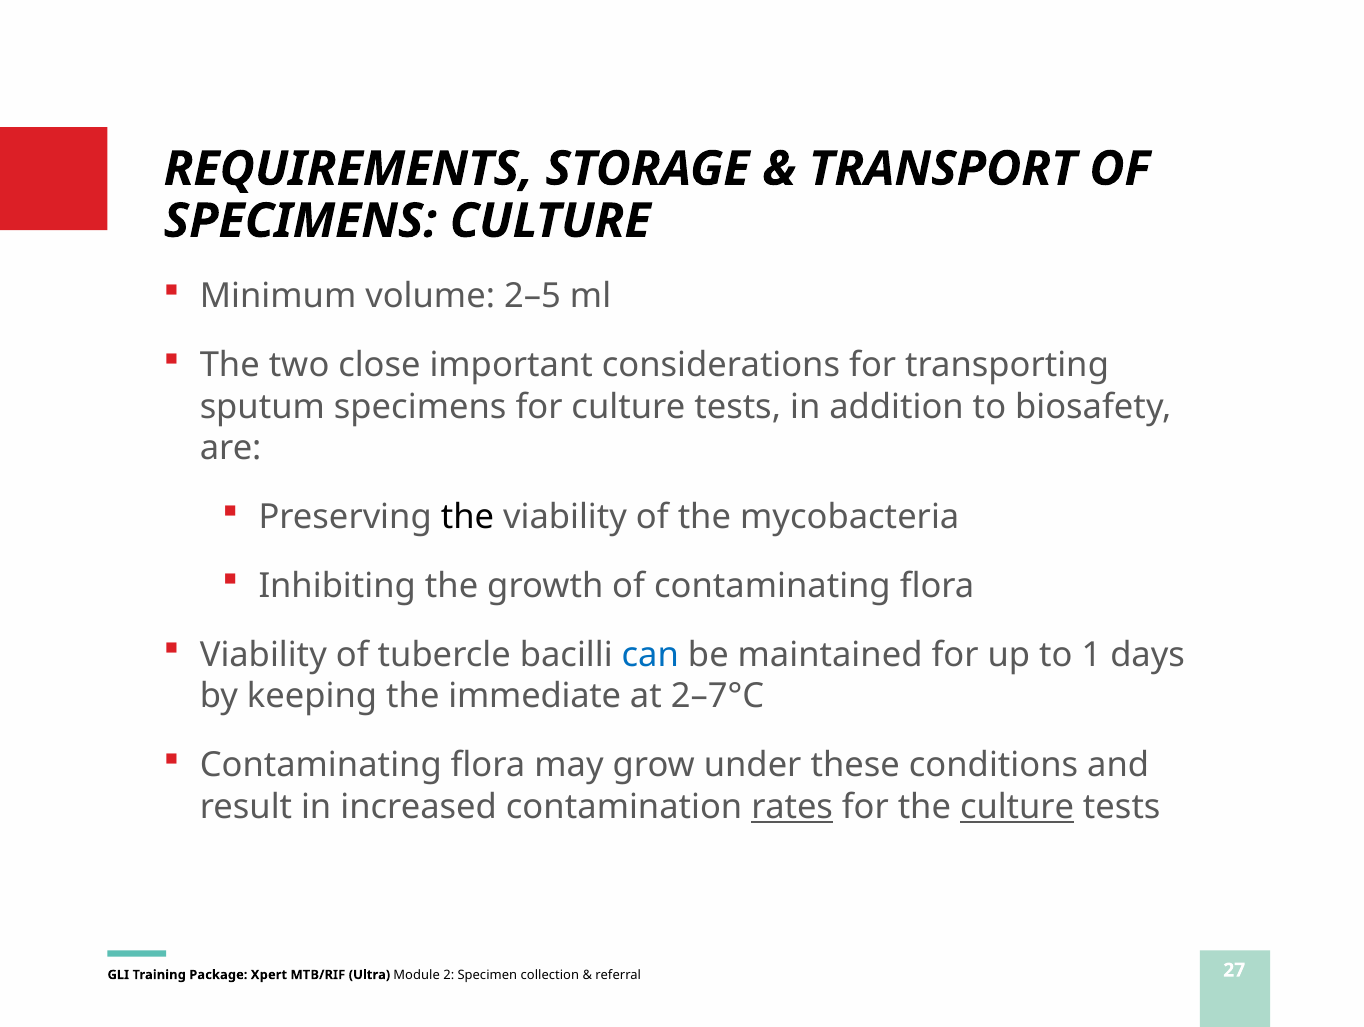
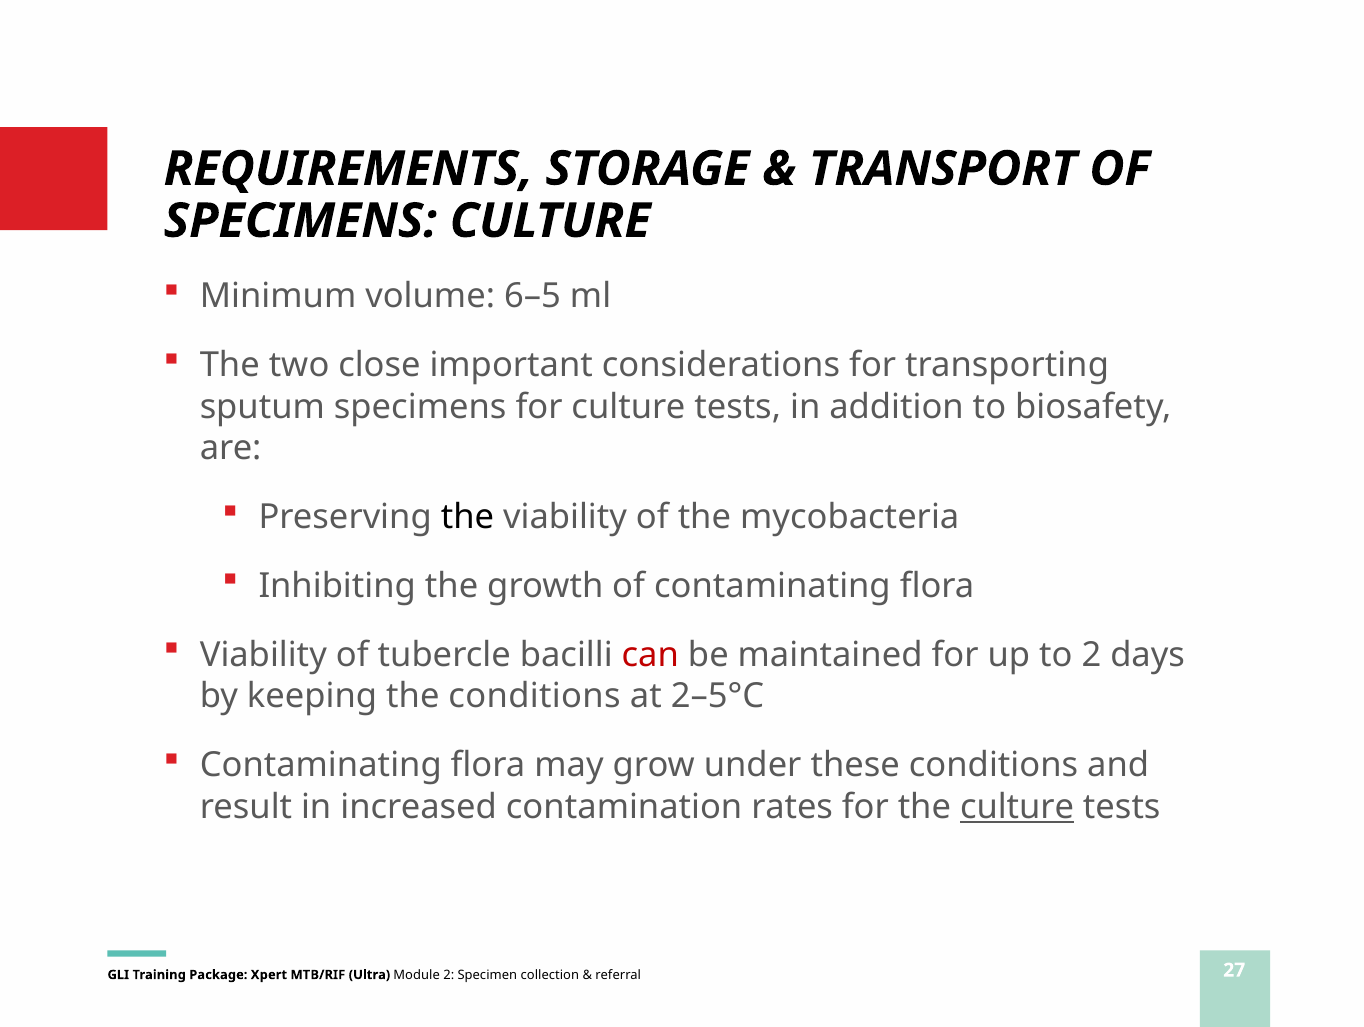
2–5: 2–5 -> 6–5 (533, 296)
can colour: blue -> red (650, 655)
to 1: 1 -> 2 (1091, 655)
the immediate: immediate -> conditions (535, 696)
2–7°C: 2–7°C -> 2–5°C (718, 696)
rates underline: present -> none (792, 806)
